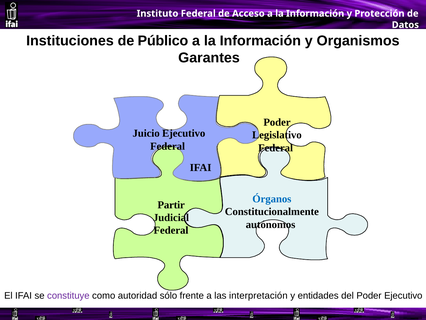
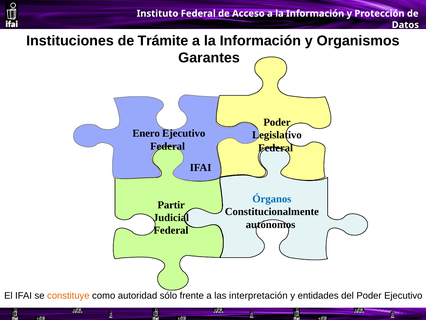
Público: Público -> Trámite (163, 41)
Juicio: Juicio -> Enero (146, 133)
constituye colour: purple -> orange (68, 295)
